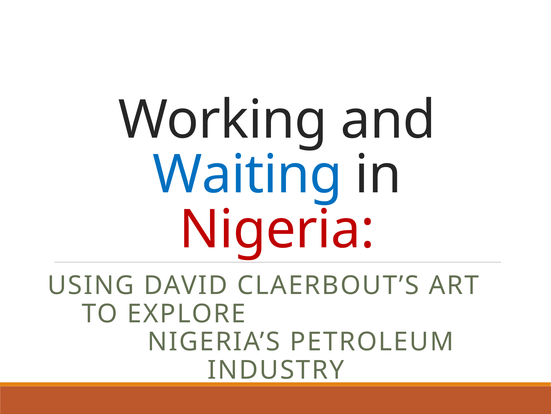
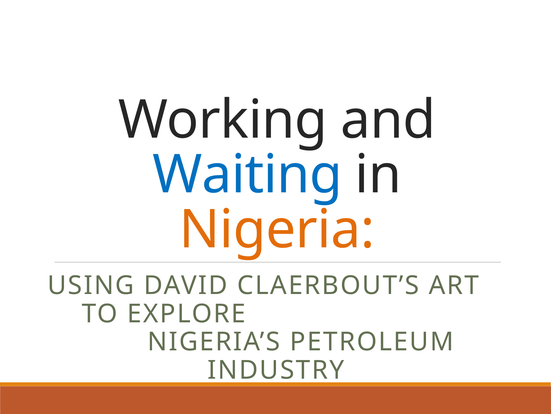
Nigeria colour: red -> orange (277, 229)
